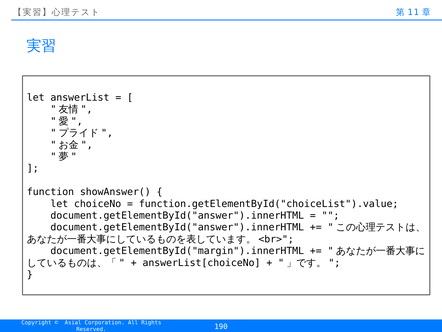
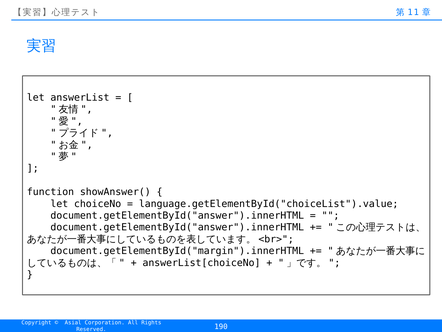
function.getElementById("choiceList").value: function.getElementById("choiceList").value -> language.getElementById("choiceList").value (269, 203)
